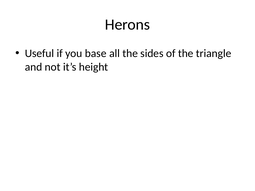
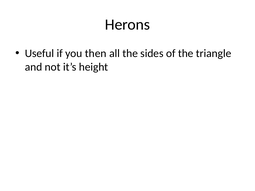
base: base -> then (96, 53)
